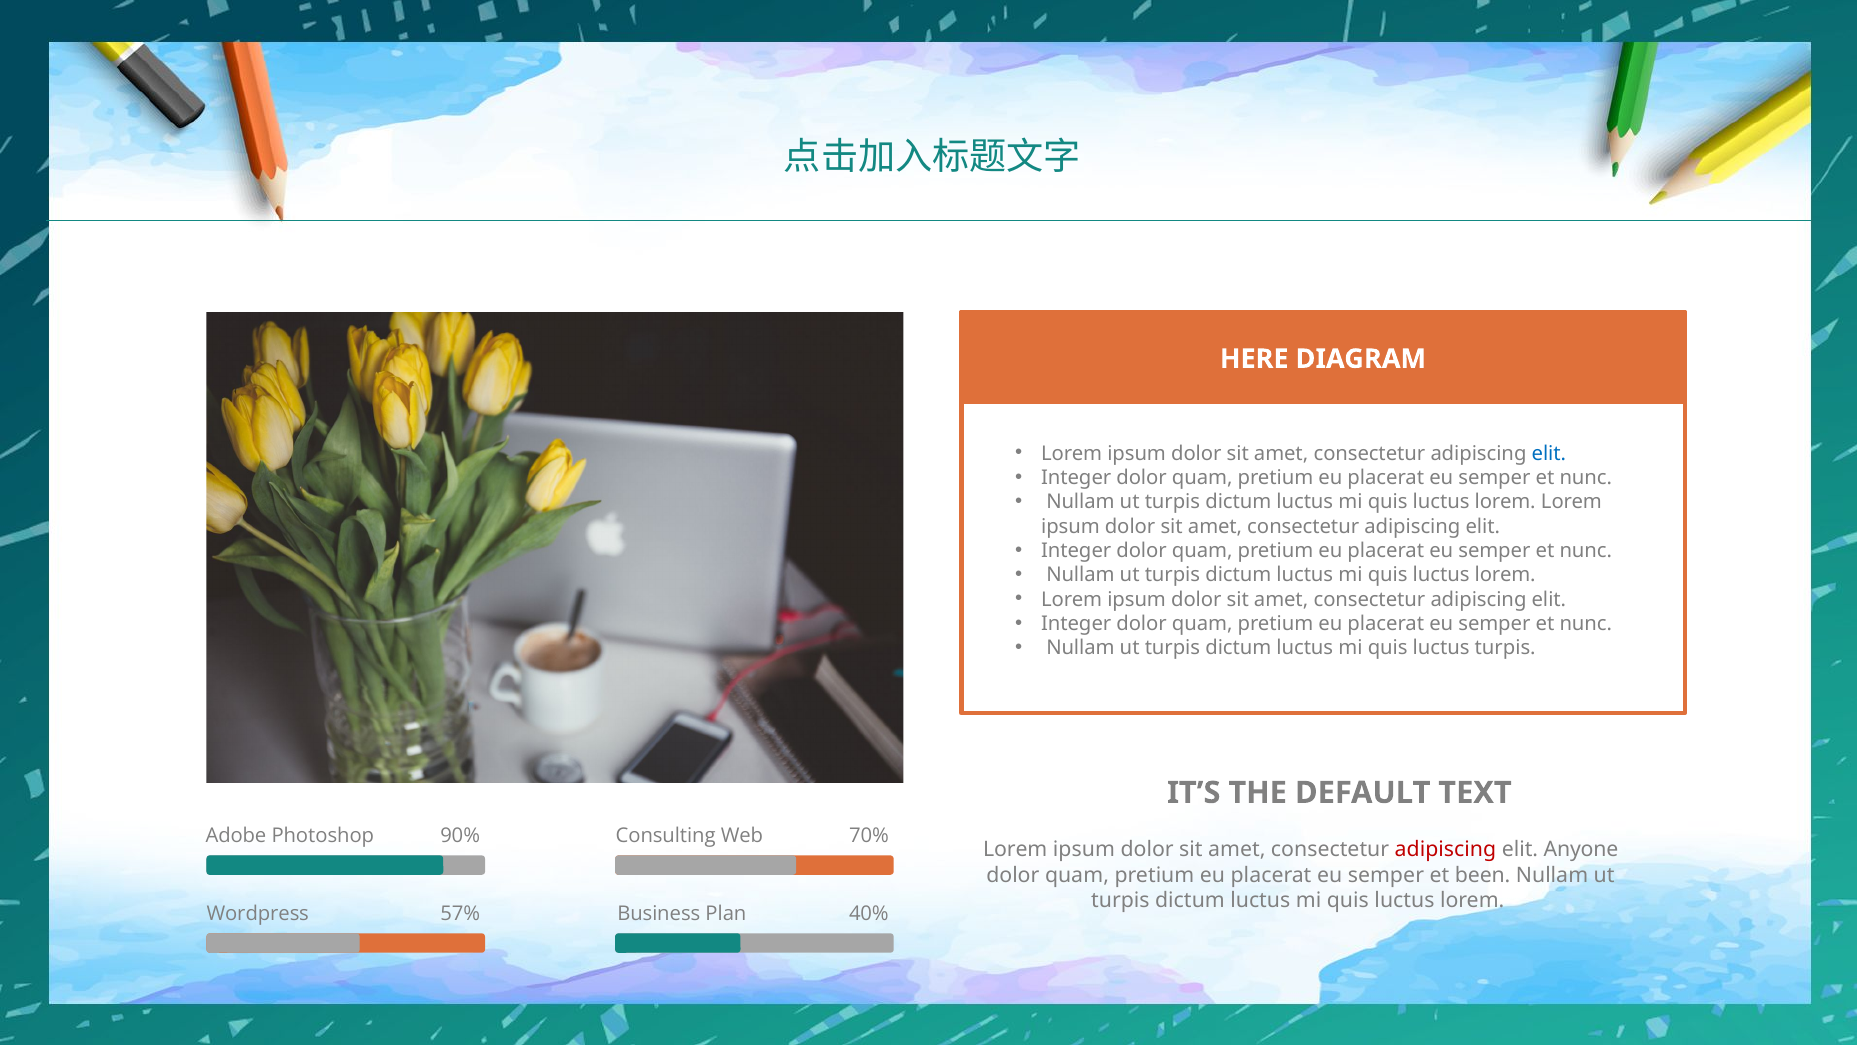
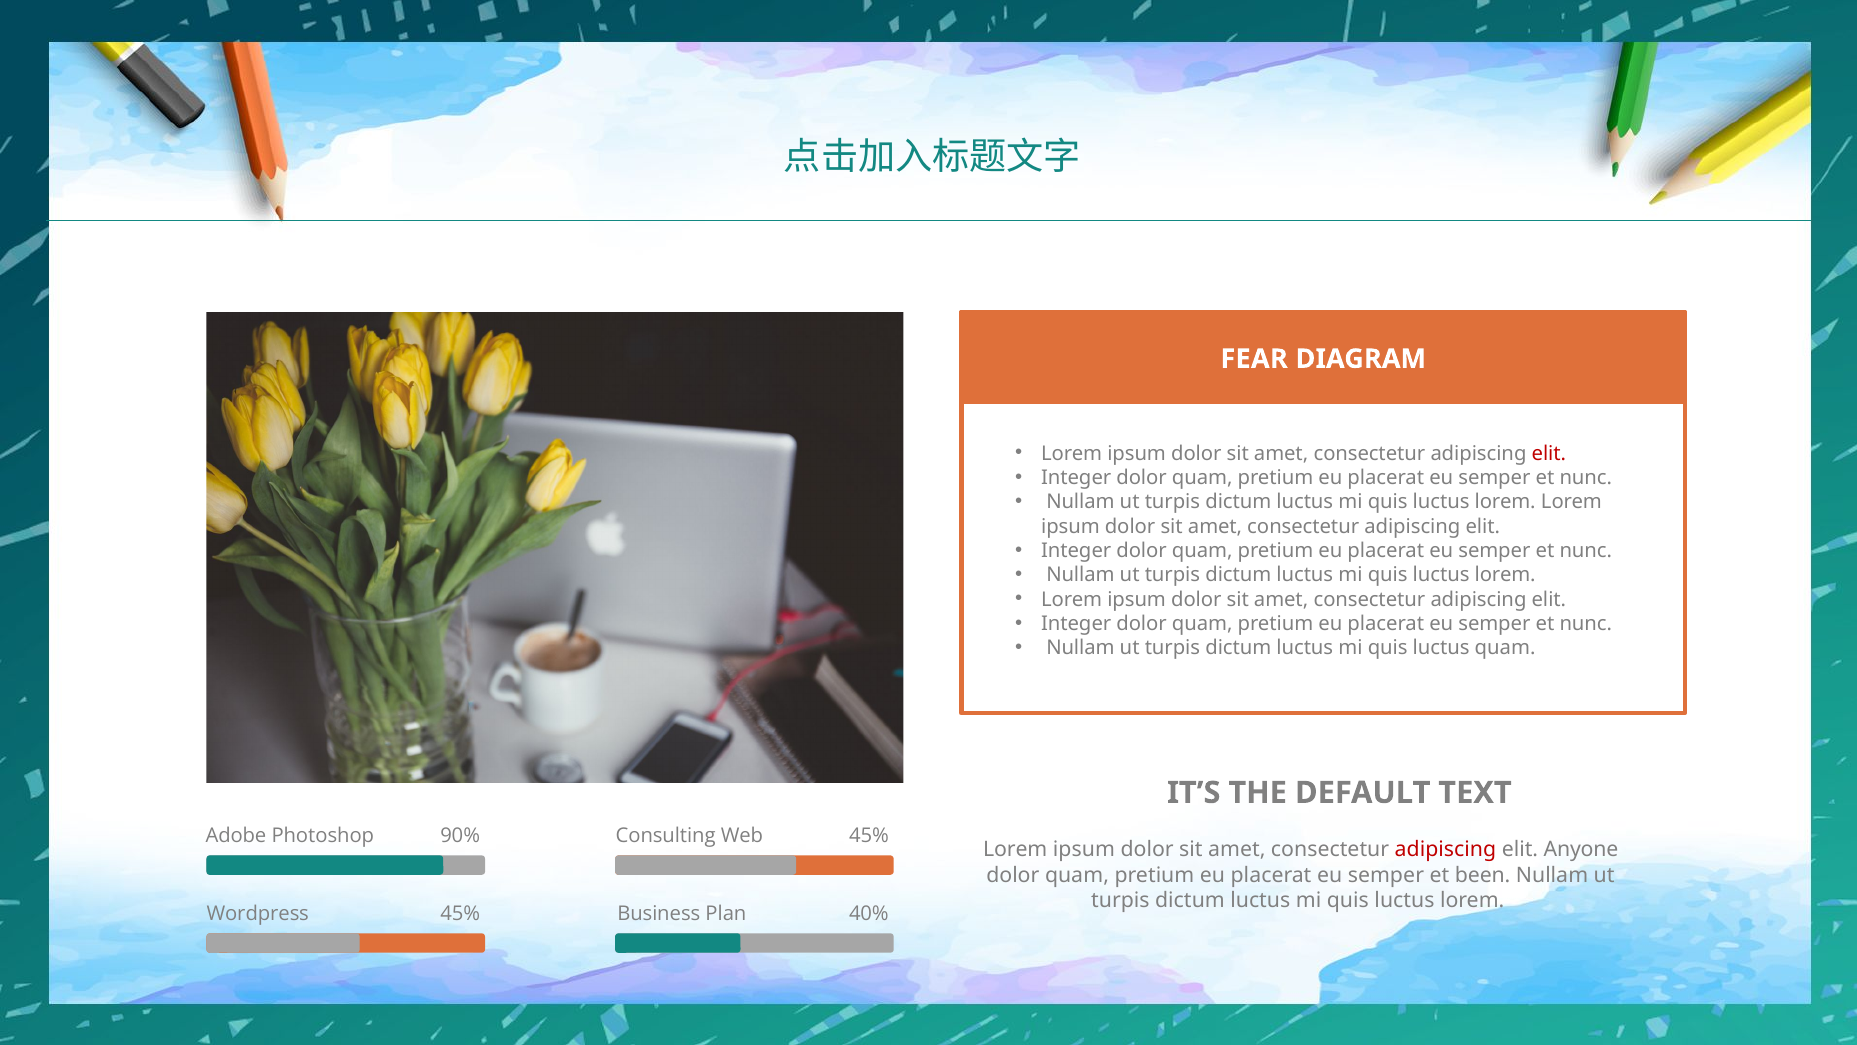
HERE: HERE -> FEAR (1254, 359)
elit colour: blue -> red (1549, 453)
luctus turpis: turpis -> quam (1505, 648)
Web 70%: 70% -> 45% (869, 836)
Wordpress 57%: 57% -> 45% (460, 914)
